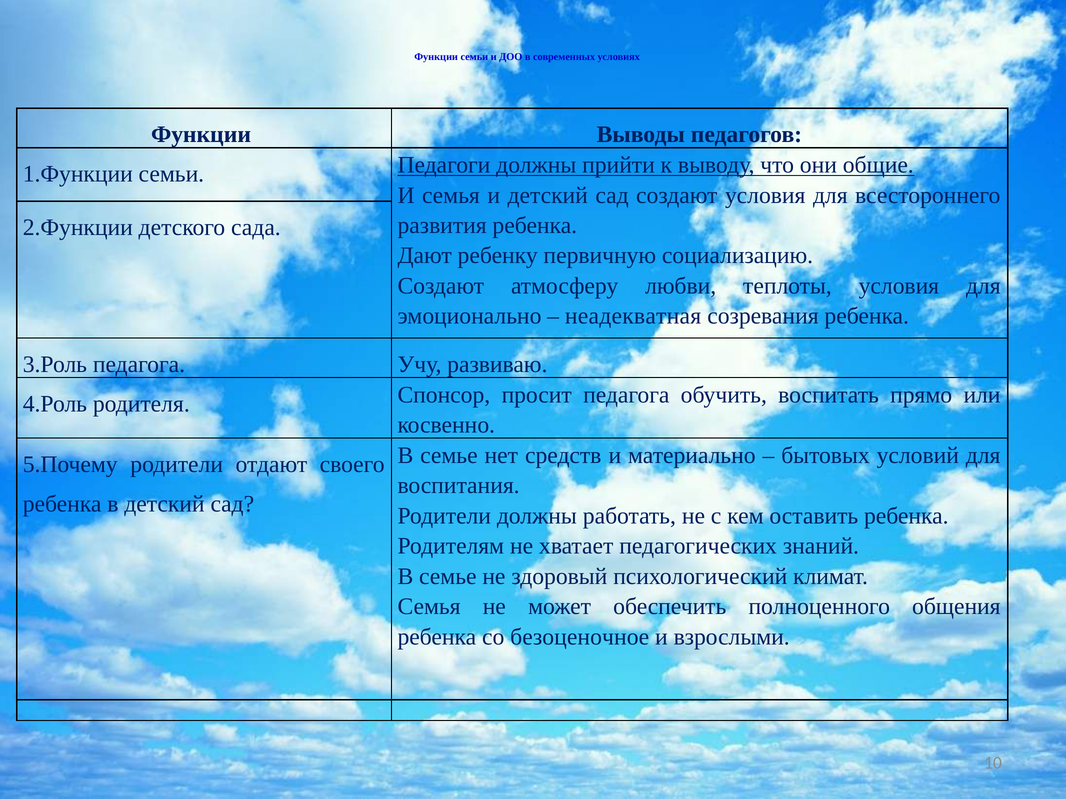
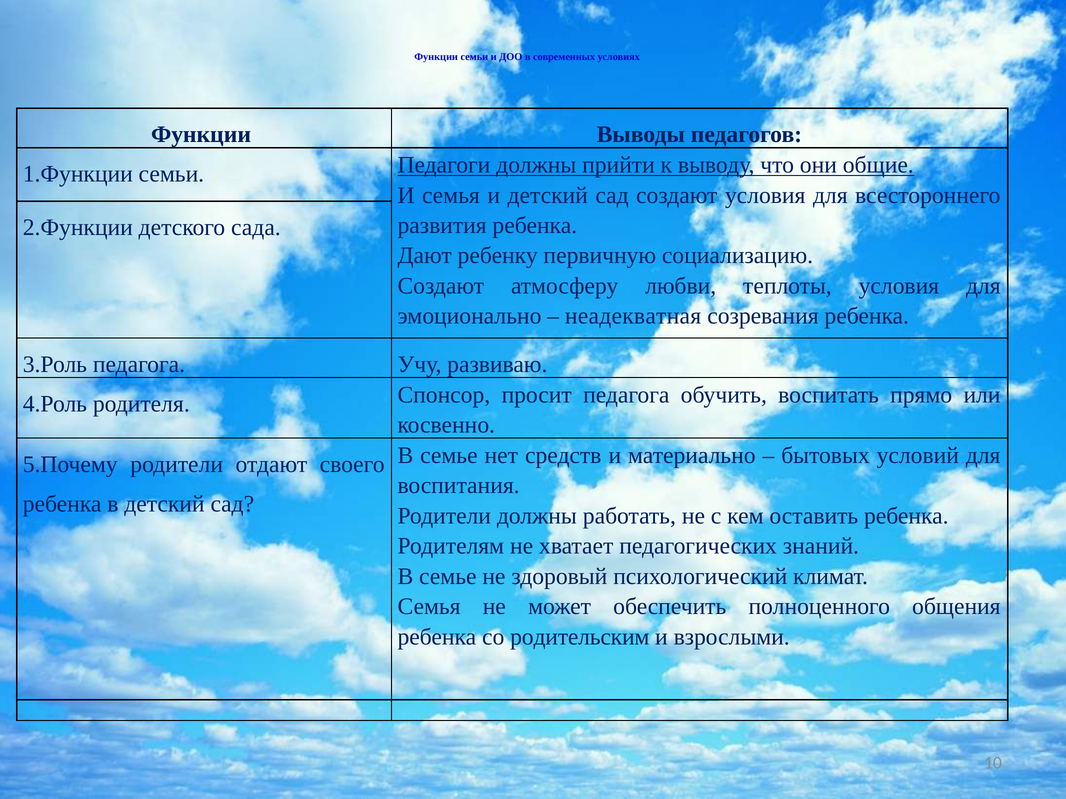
безоценочное: безоценочное -> родительским (580, 637)
